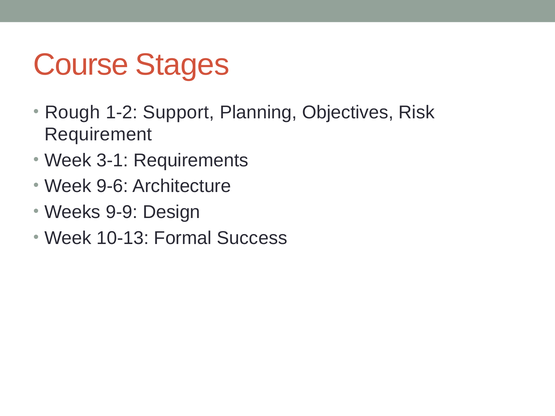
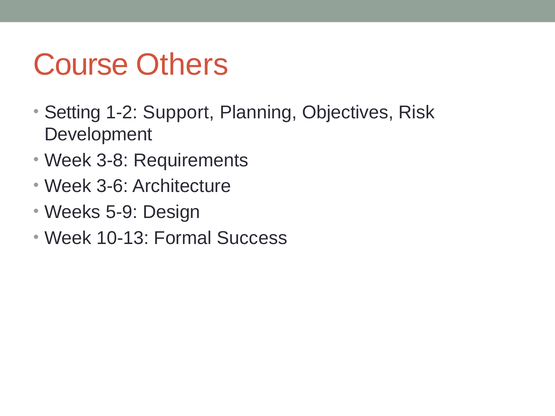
Stages: Stages -> Others (182, 65)
Rough: Rough -> Setting (73, 112)
Requirement: Requirement -> Development (98, 134)
3-1: 3-1 -> 3-8 (112, 160)
9-6: 9-6 -> 3-6 (112, 186)
9-9: 9-9 -> 5-9 (122, 212)
